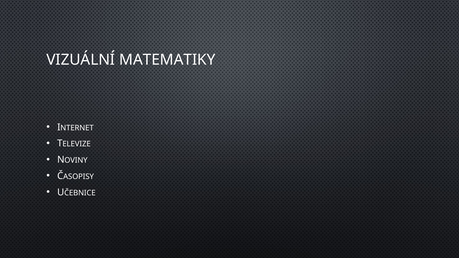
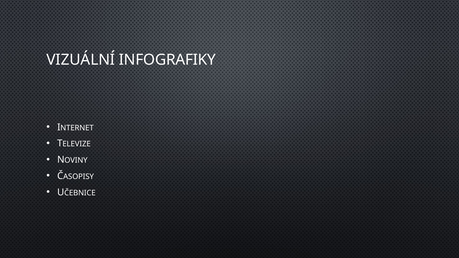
MATEMATIKY: MATEMATIKY -> INFOGRAFIKY (167, 60)
